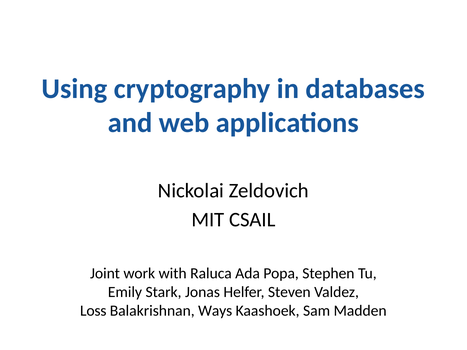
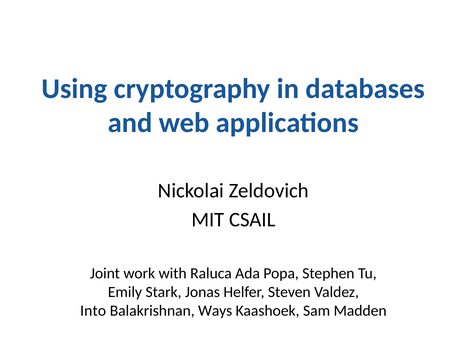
Loss: Loss -> Into (93, 311)
